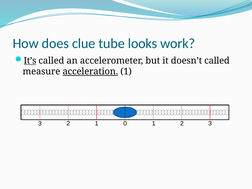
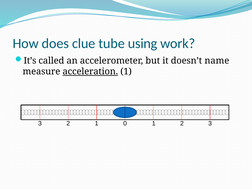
looks: looks -> using (143, 43)
It’s underline: present -> none (30, 61)
doesn’t called: called -> name (217, 61)
